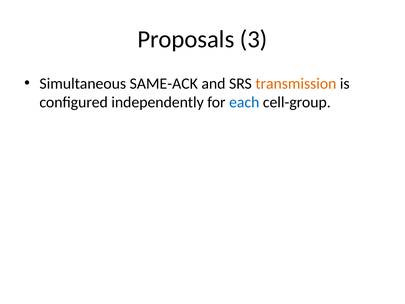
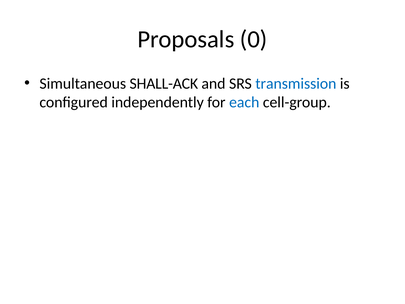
3: 3 -> 0 (254, 39)
SAME-ACK: SAME-ACK -> SHALL-ACK (164, 83)
transmission colour: orange -> blue (296, 83)
